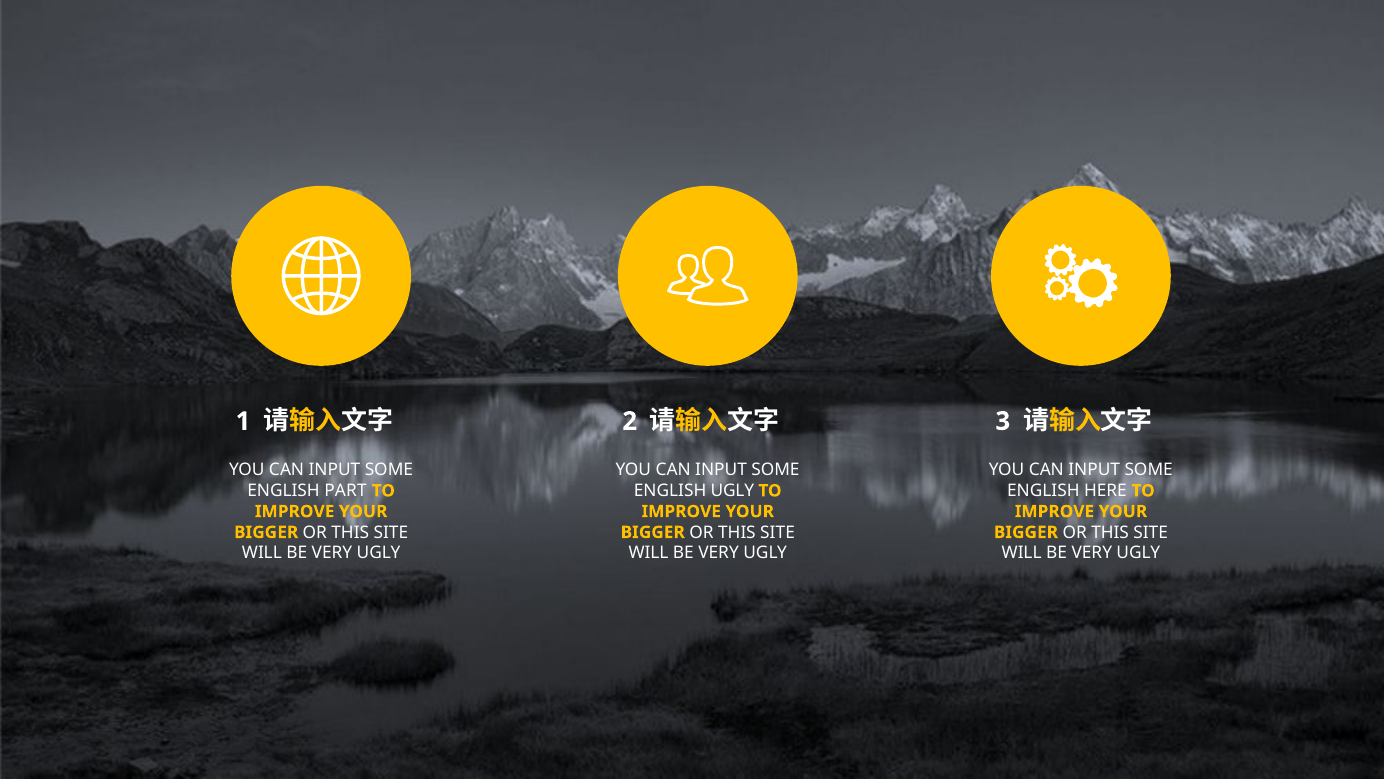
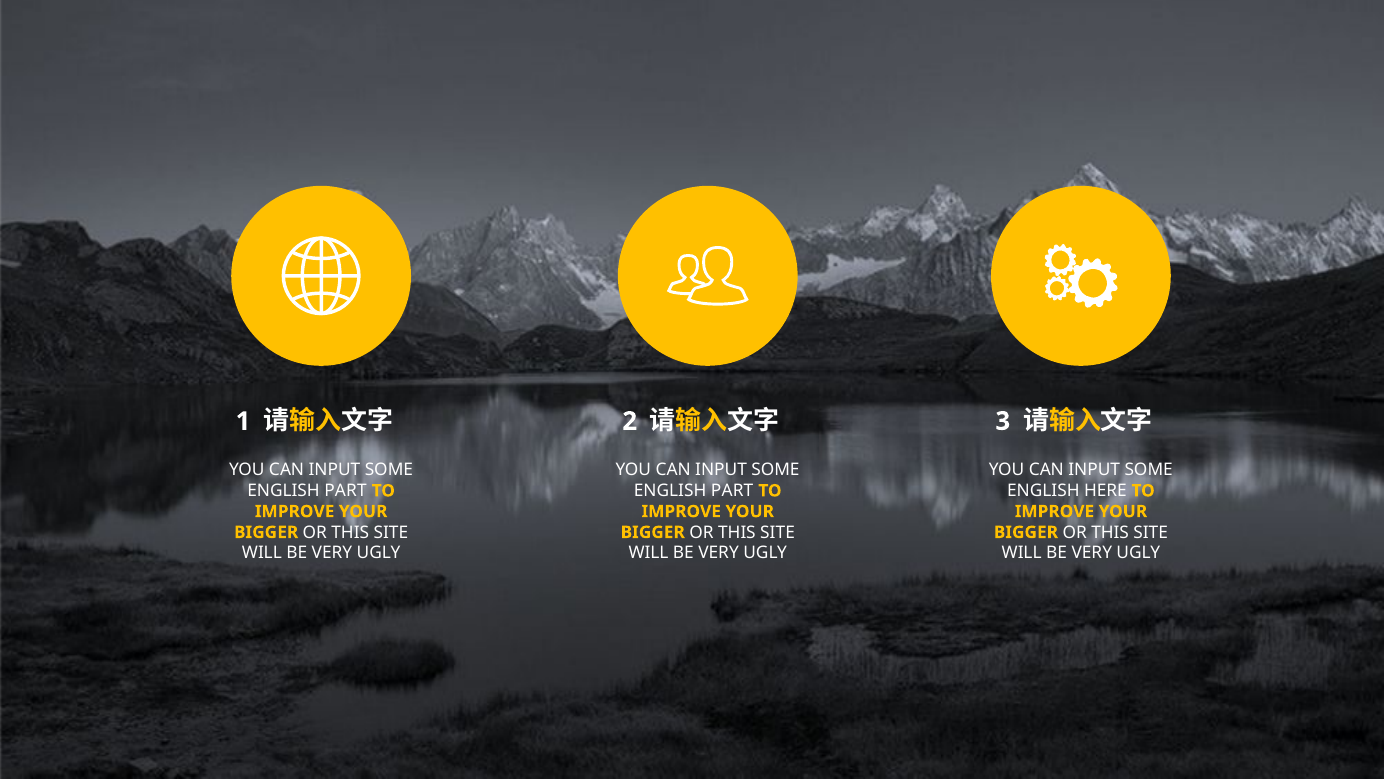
UGLY: UGLY -> PART (732, 490)
